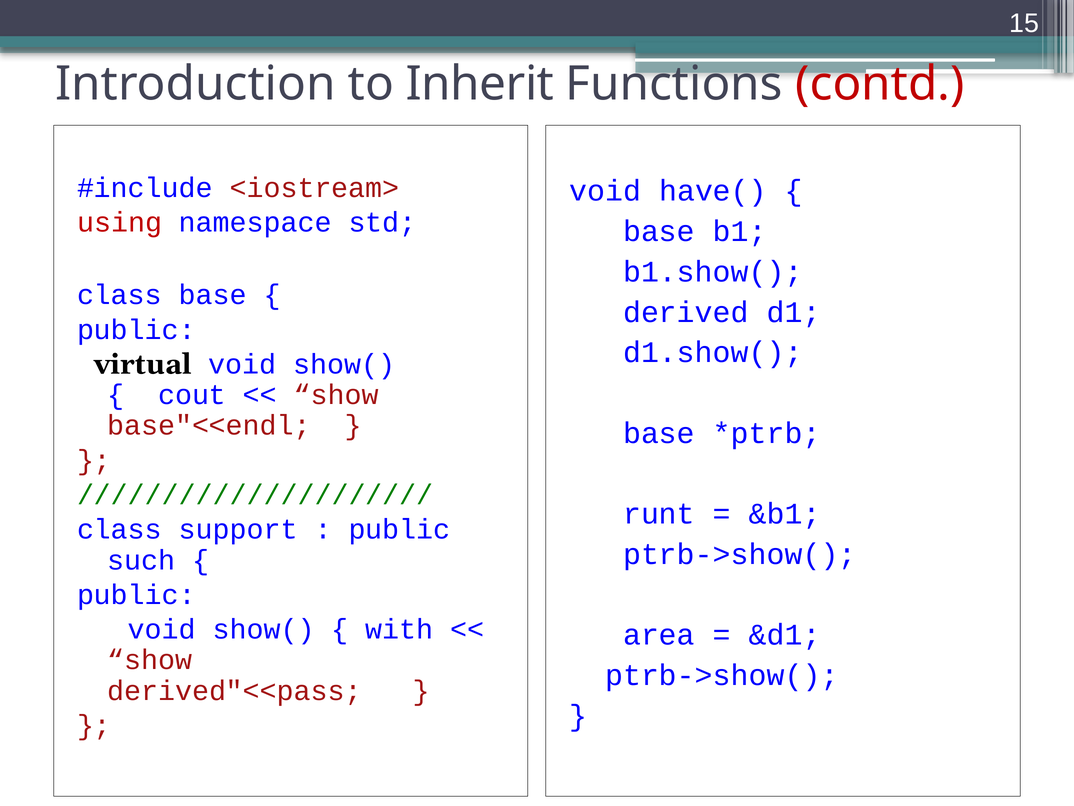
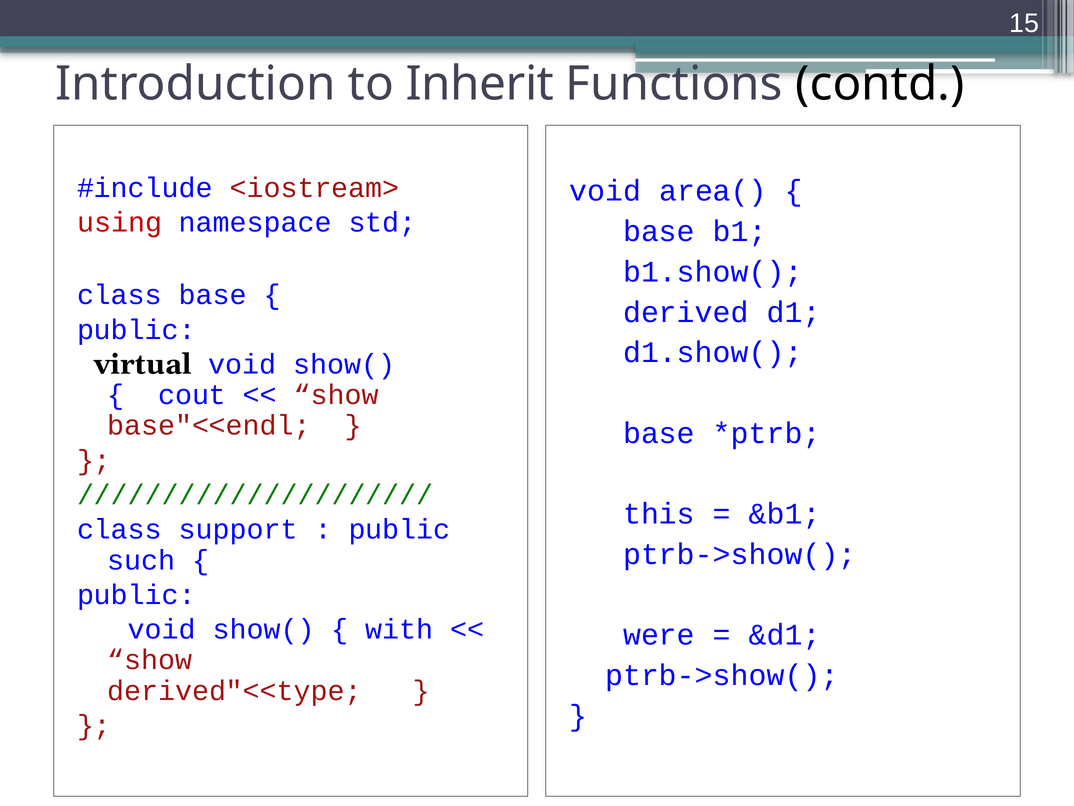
contd colour: red -> black (880, 84)
have(: have( -> area( (713, 191)
runt: runt -> this (659, 514)
area: area -> were (659, 635)
derived"<<pass: derived"<<pass -> derived"<<type (234, 690)
